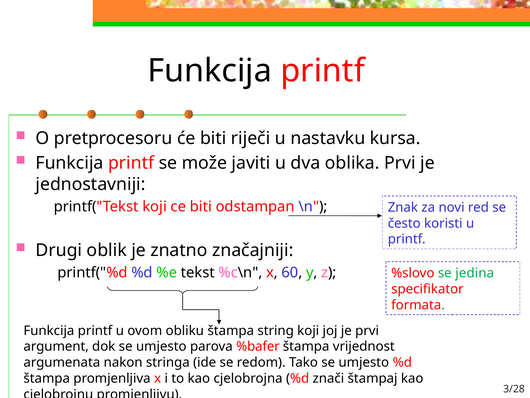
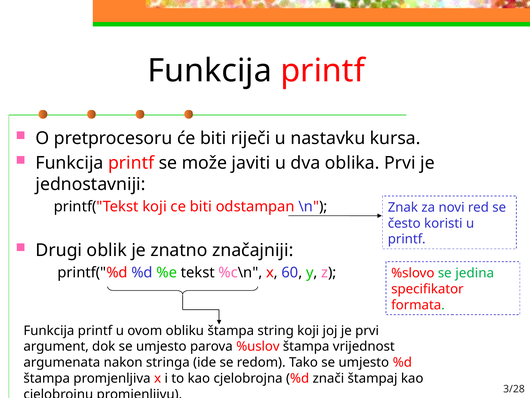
%bafer: %bafer -> %uslov (258, 346)
